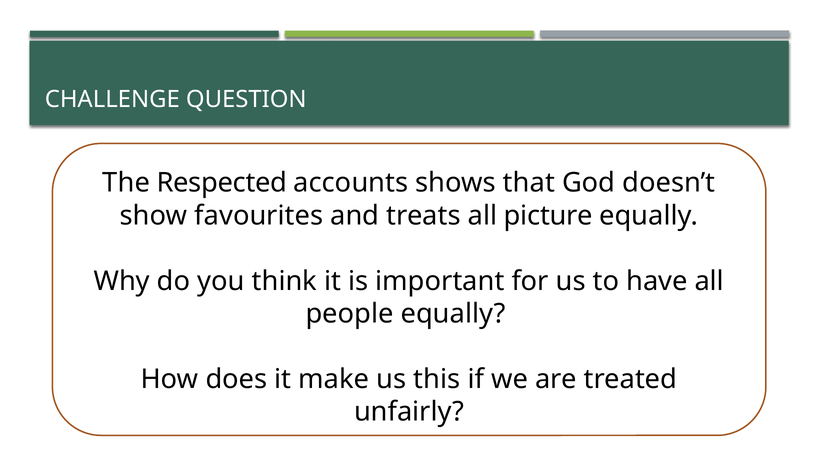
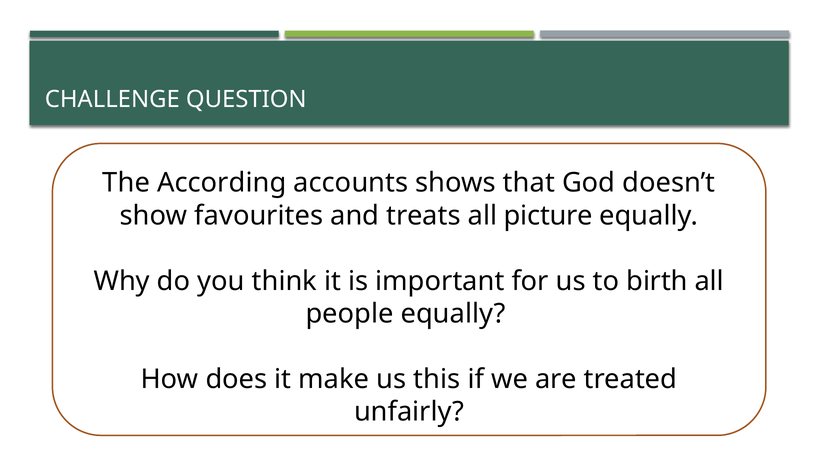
Respected: Respected -> According (222, 183)
have: have -> birth (657, 281)
